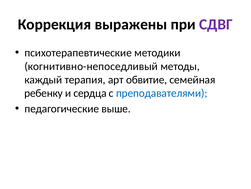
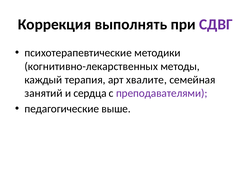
выражены: выражены -> выполнять (131, 24)
когнитивно-непоседливый: когнитивно-непоседливый -> когнитивно-лекарственных (91, 66)
обвитие: обвитие -> хвалите (146, 79)
ребенку: ребенку -> занятий (43, 93)
преподавателями colour: blue -> purple (162, 93)
